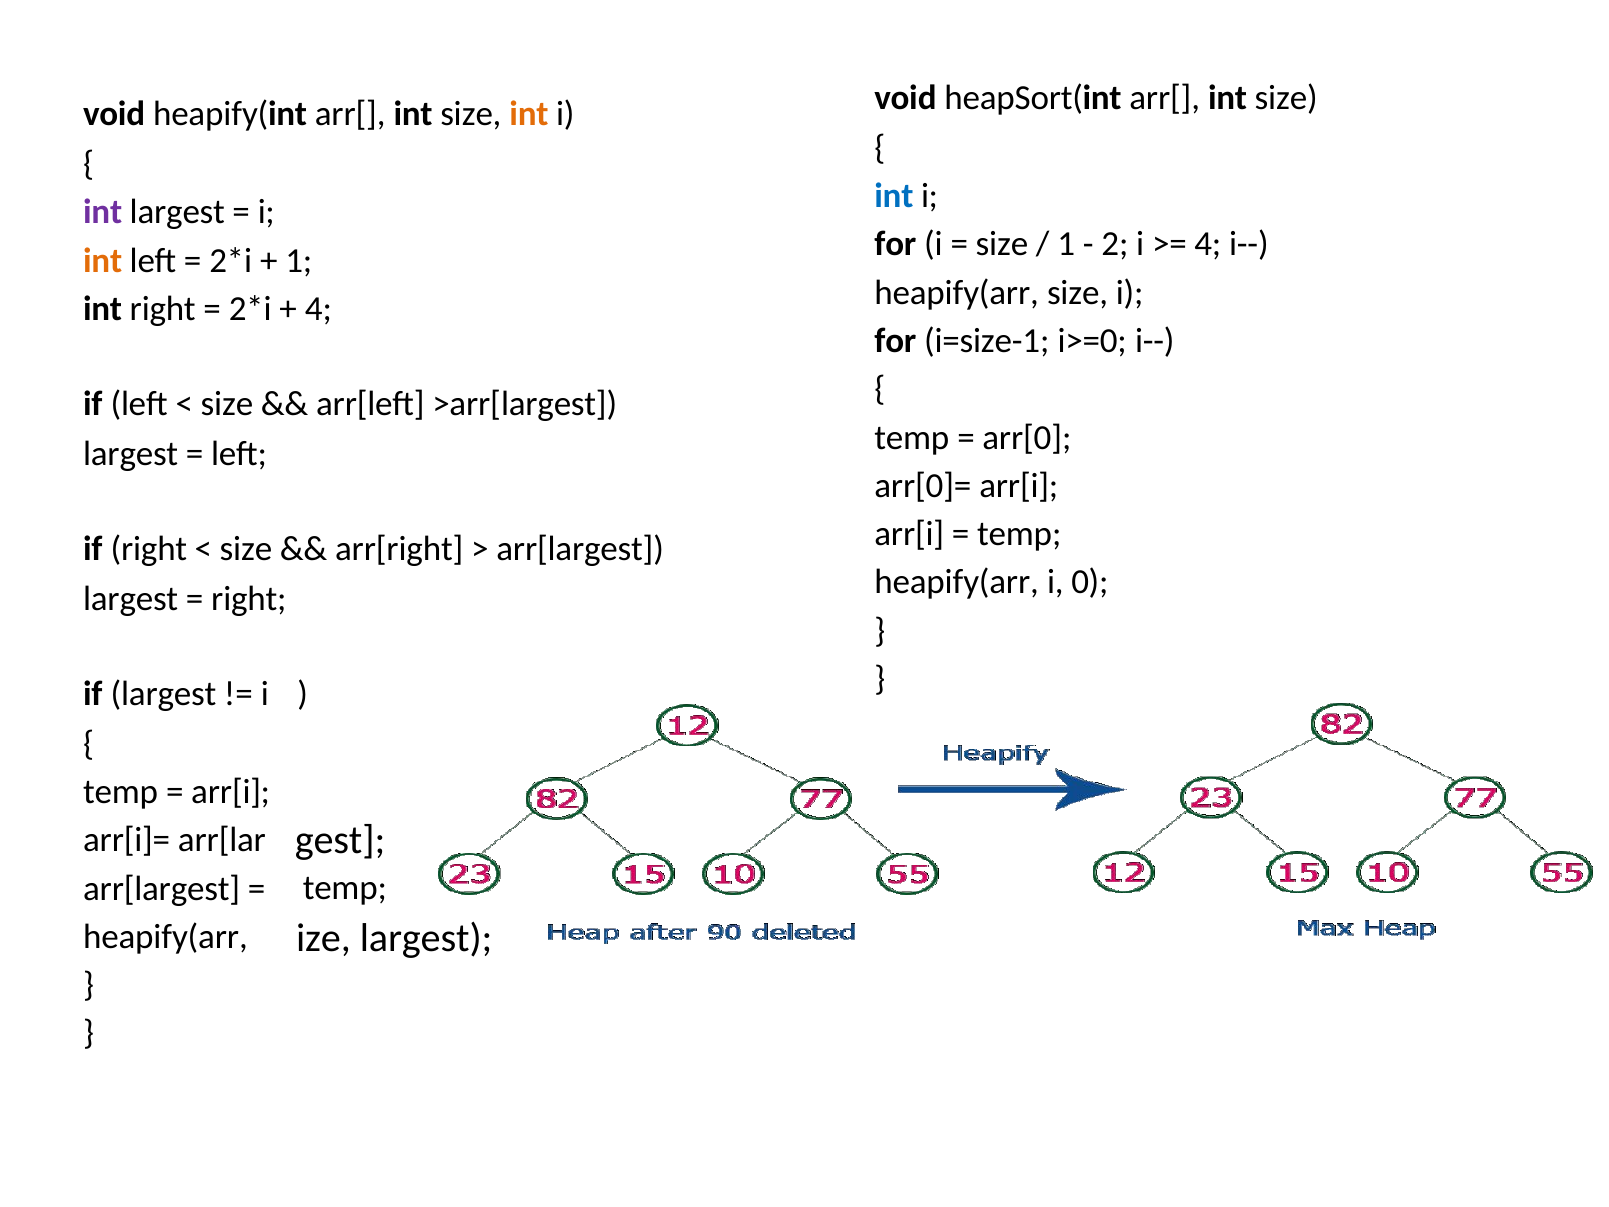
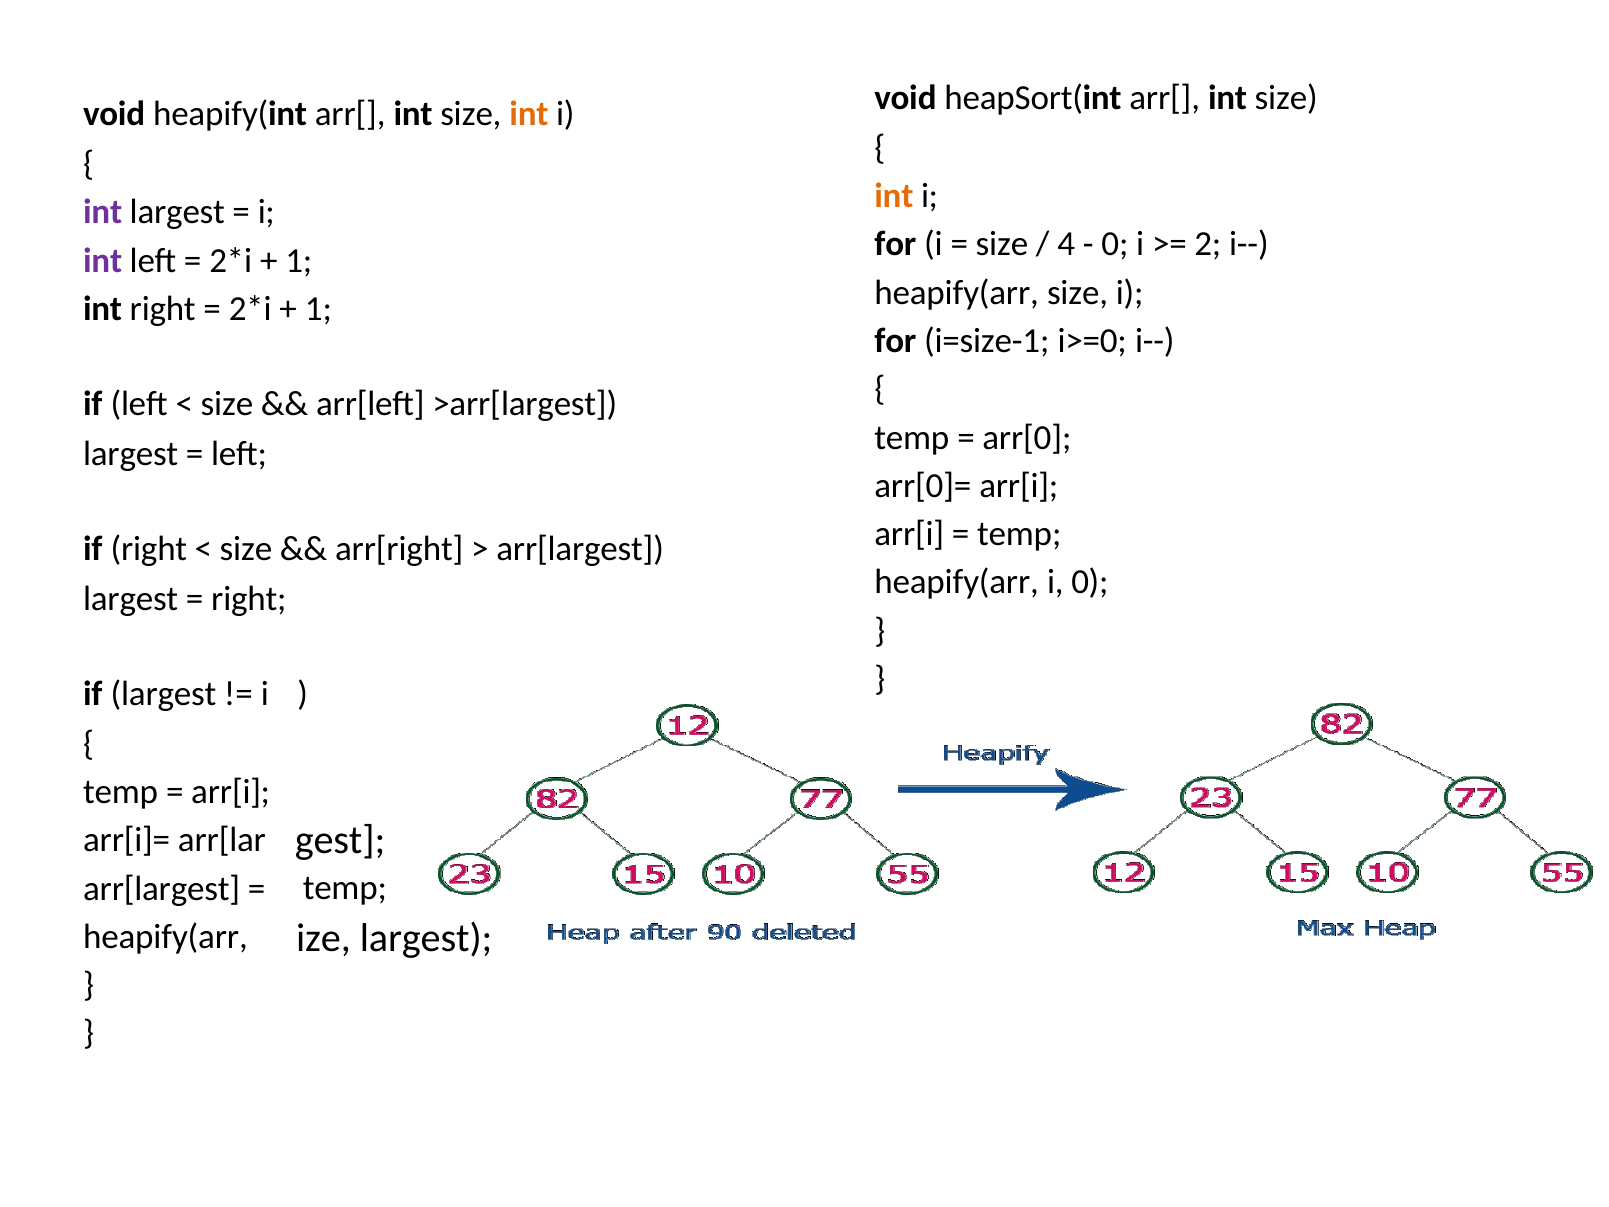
int colour: blue -> orange (894, 196)
1: 1 -> 4 (1066, 244)
2: 2 -> 0 (1115, 244)
4: 4 -> 2 (1208, 244)
int colour: orange -> purple (103, 261)
4: 4 -> 1 (318, 309)
